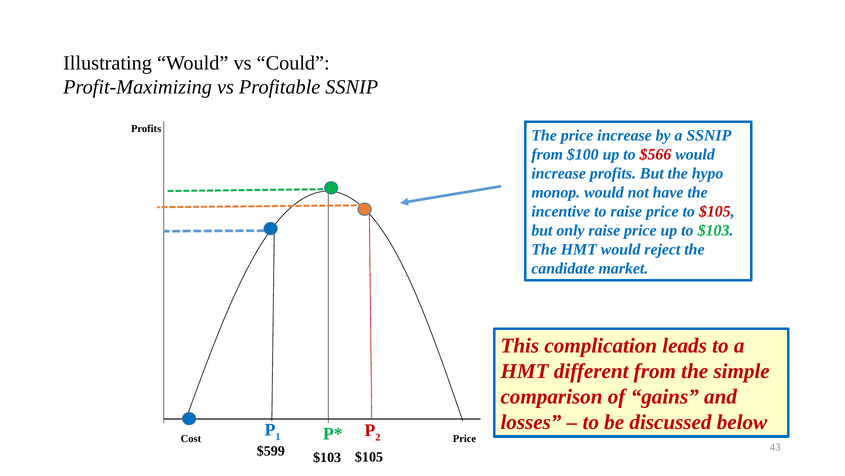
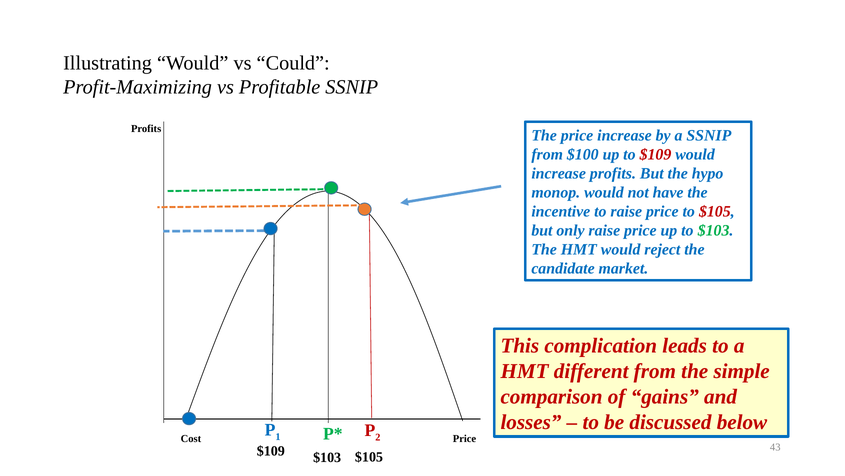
to $566: $566 -> $109 (655, 154)
$599: $599 -> $109 (271, 450)
